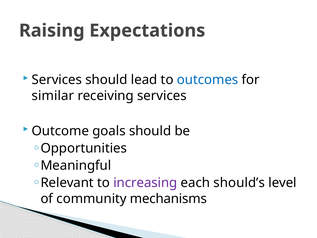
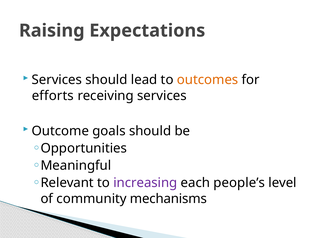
outcomes colour: blue -> orange (208, 80)
similar: similar -> efforts (53, 96)
should’s: should’s -> people’s (239, 183)
